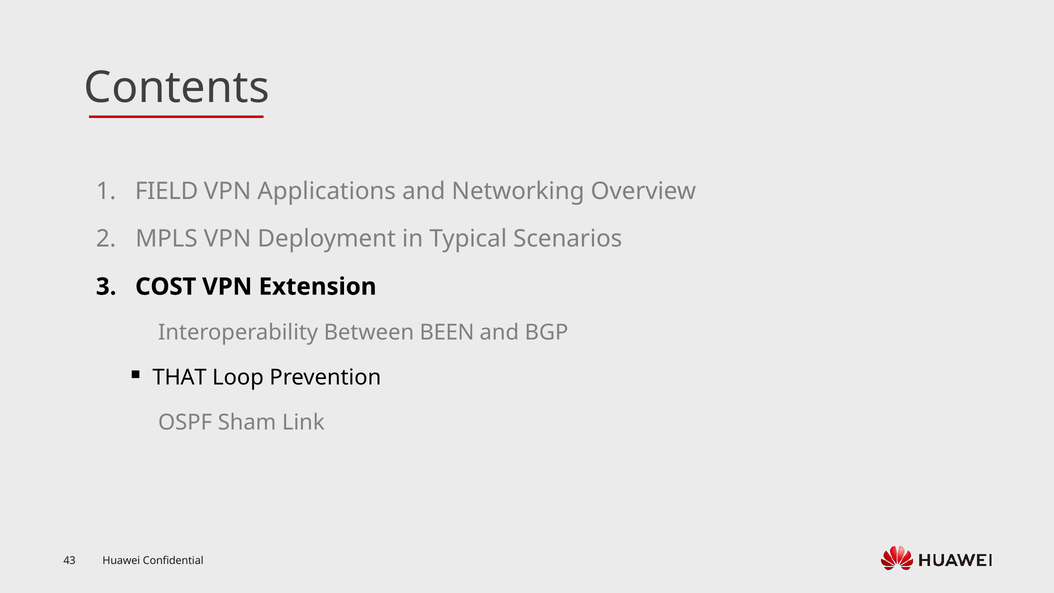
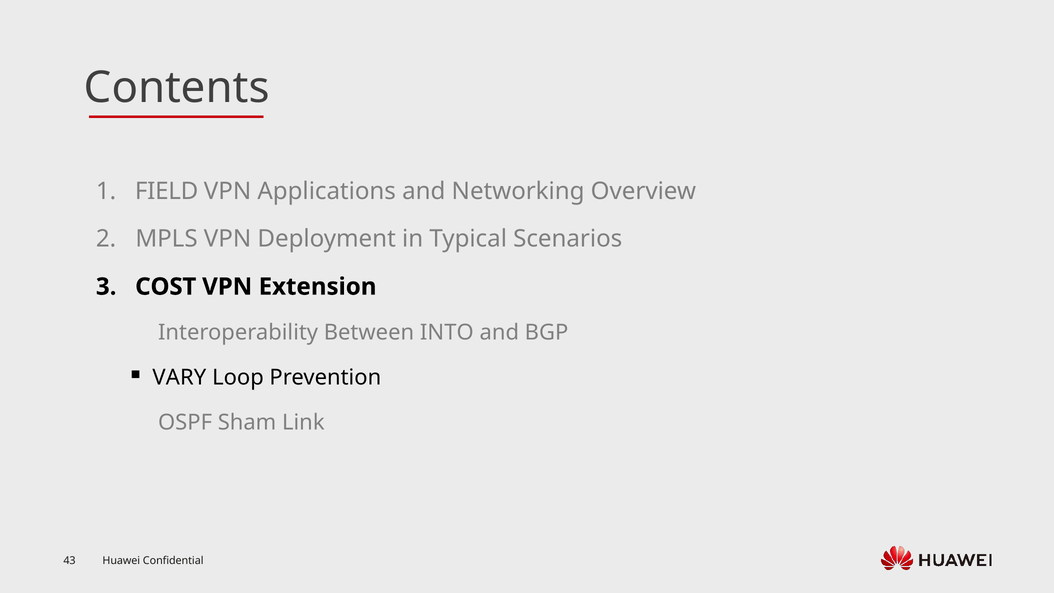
BEEN: BEEN -> INTO (447, 333)
THAT: THAT -> VARY (179, 377)
